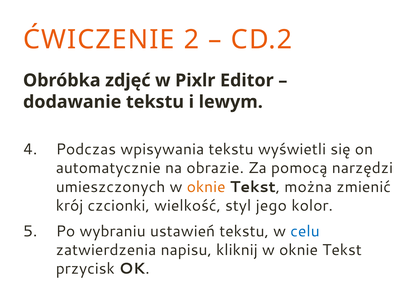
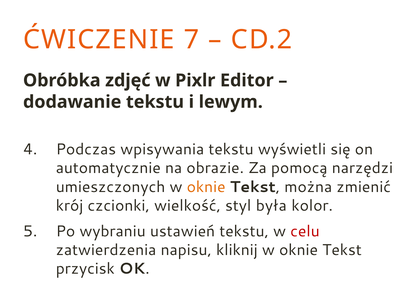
2: 2 -> 7 (191, 40)
jego: jego -> była (271, 206)
celu colour: blue -> red (305, 231)
